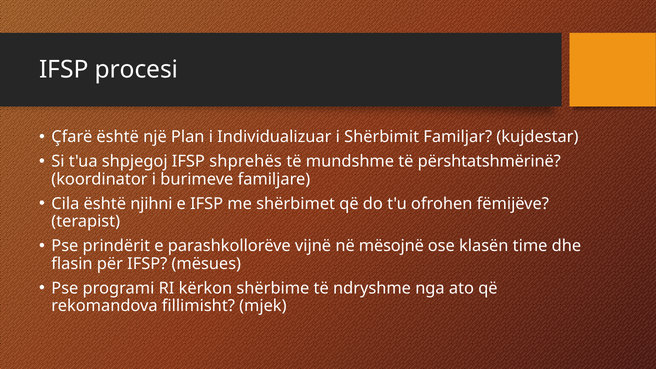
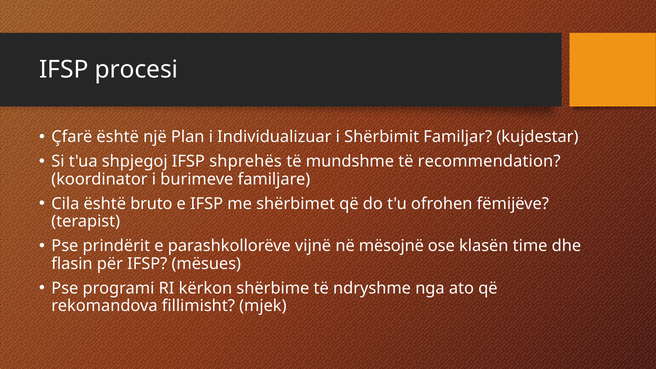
përshtatshmërinë: përshtatshmërinë -> recommendation (489, 161)
njihni: njihni -> bruto (151, 204)
